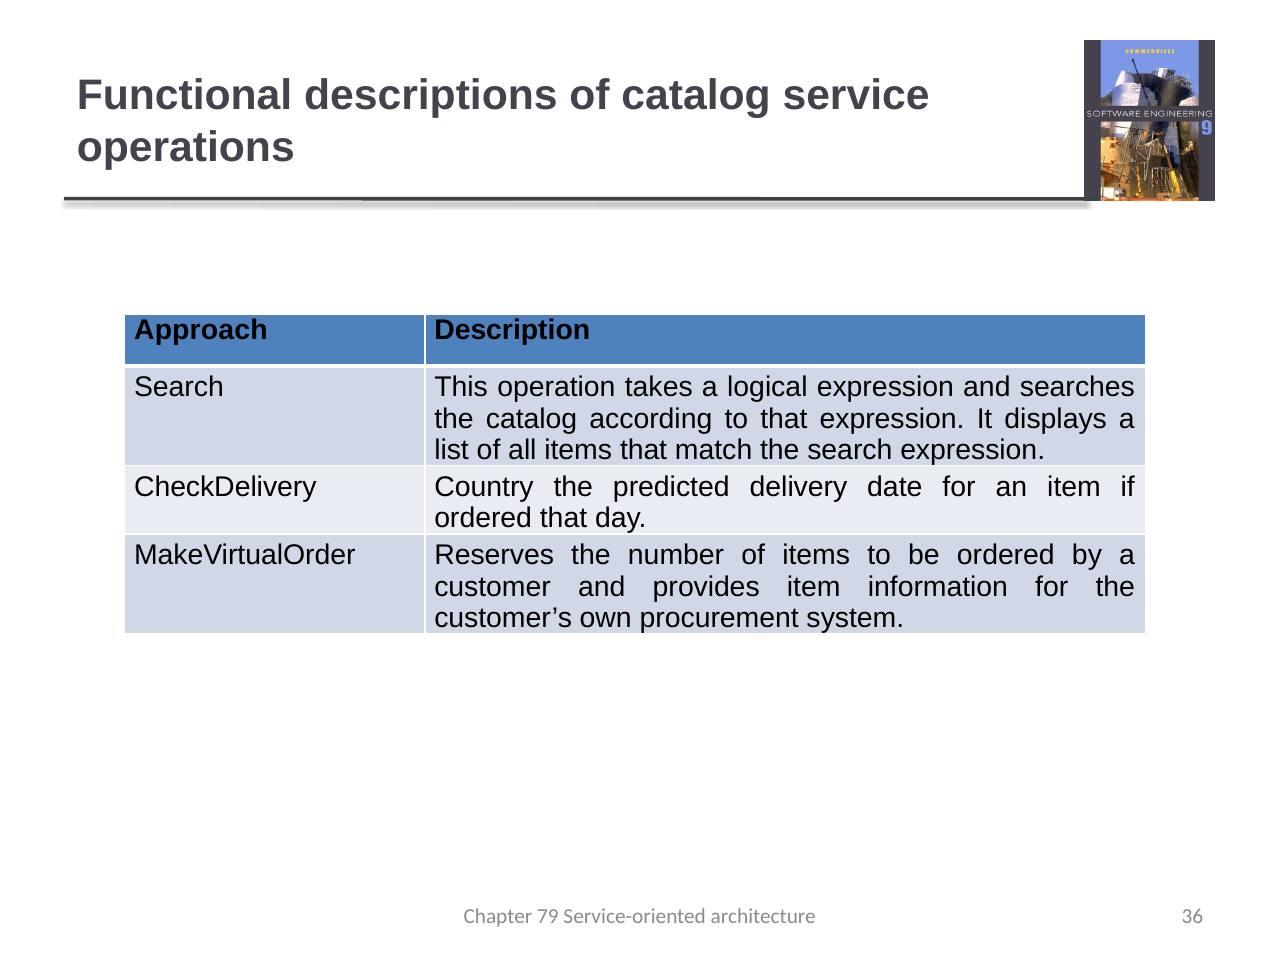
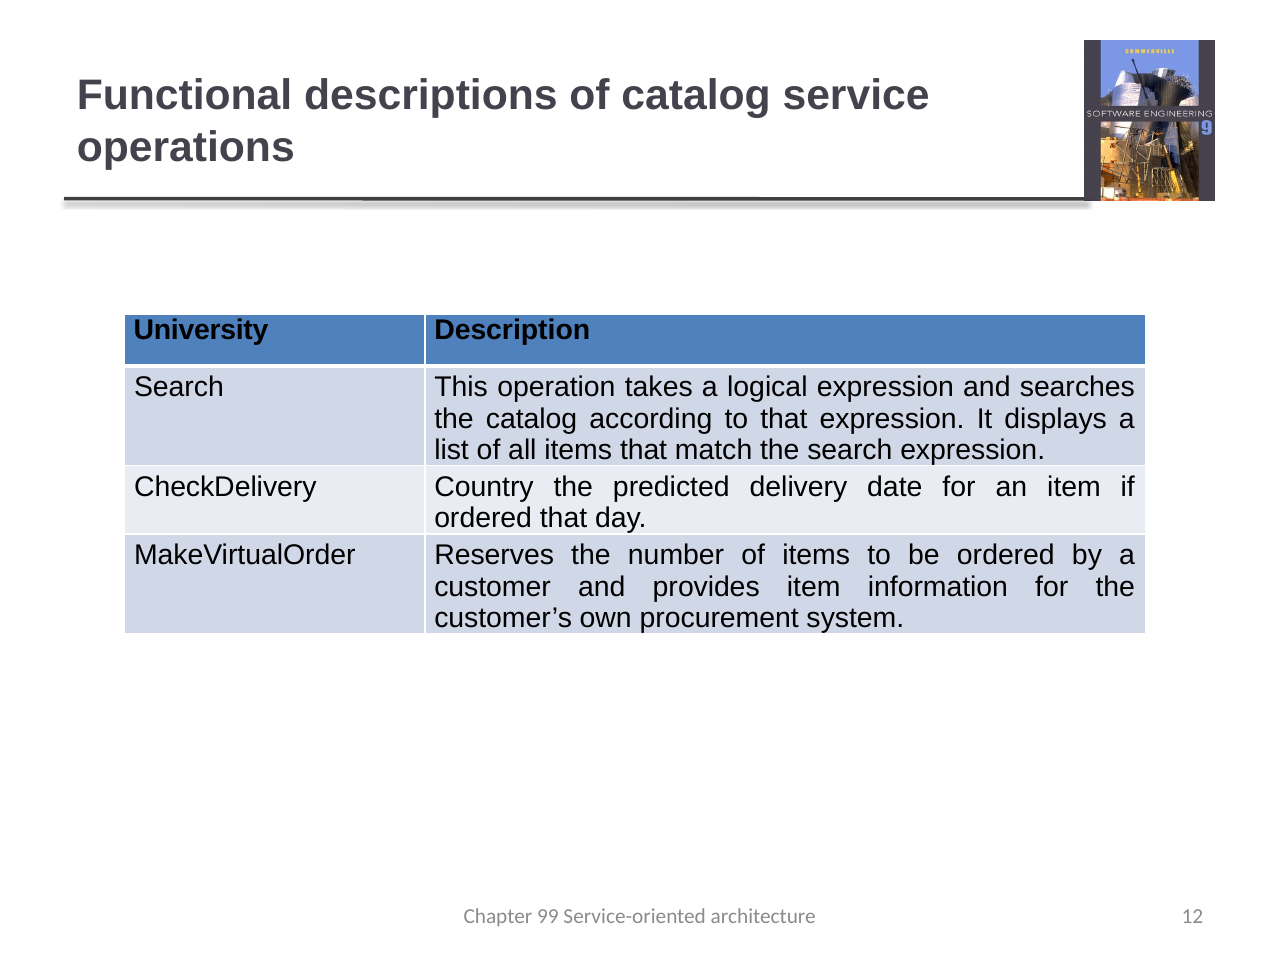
Approach: Approach -> University (201, 330)
79: 79 -> 99 (548, 917)
36: 36 -> 12 (1192, 917)
